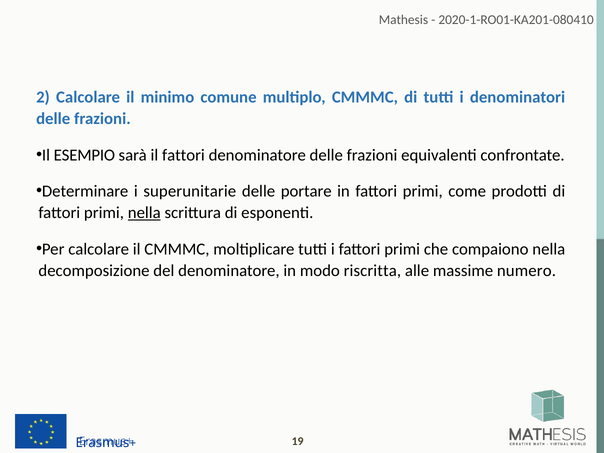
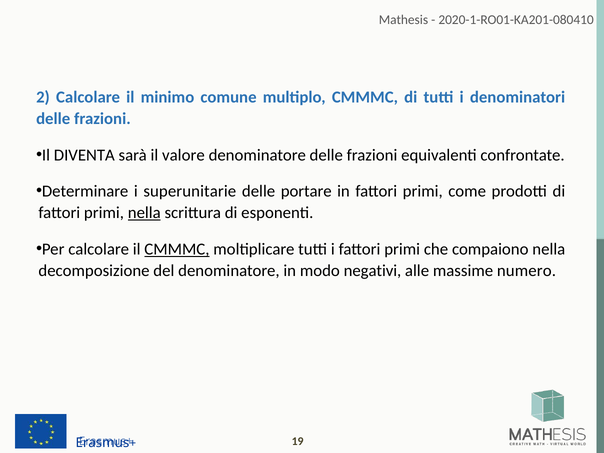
ESEMPIO: ESEMPIO -> DIVENTA (84, 155)
il fattori: fattori -> valore (183, 155)
CMMMC underline: none -> present (177, 249)
riscritta: riscritta -> negativi (372, 271)
